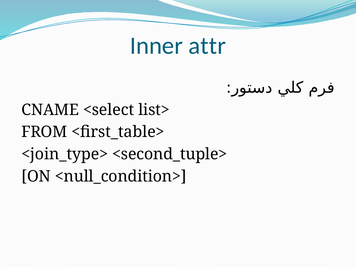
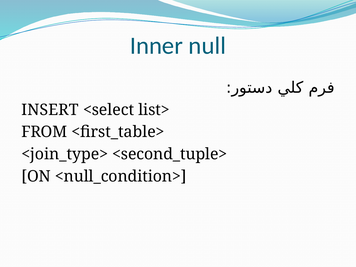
attr: attr -> null (207, 46)
CNAME: CNAME -> INSERT (50, 110)
